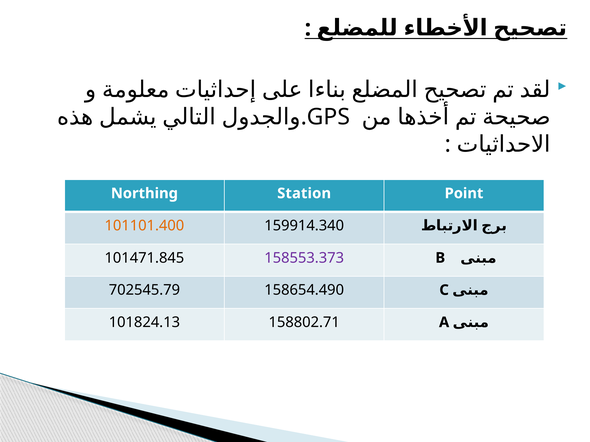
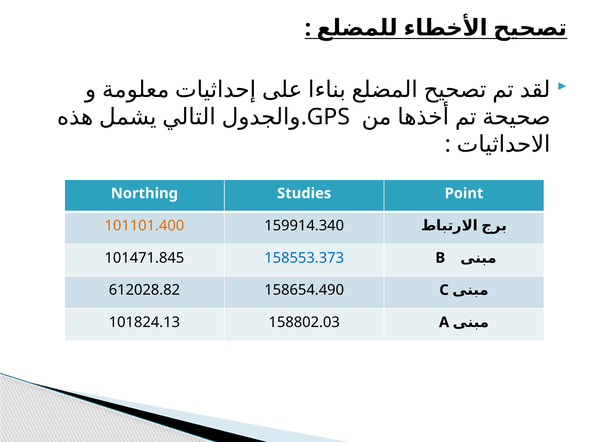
Station: Station -> Studies (304, 194)
158553.373 colour: purple -> blue (304, 258)
702545.79: 702545.79 -> 612028.82 (144, 290)
158802.71: 158802.71 -> 158802.03 (304, 323)
